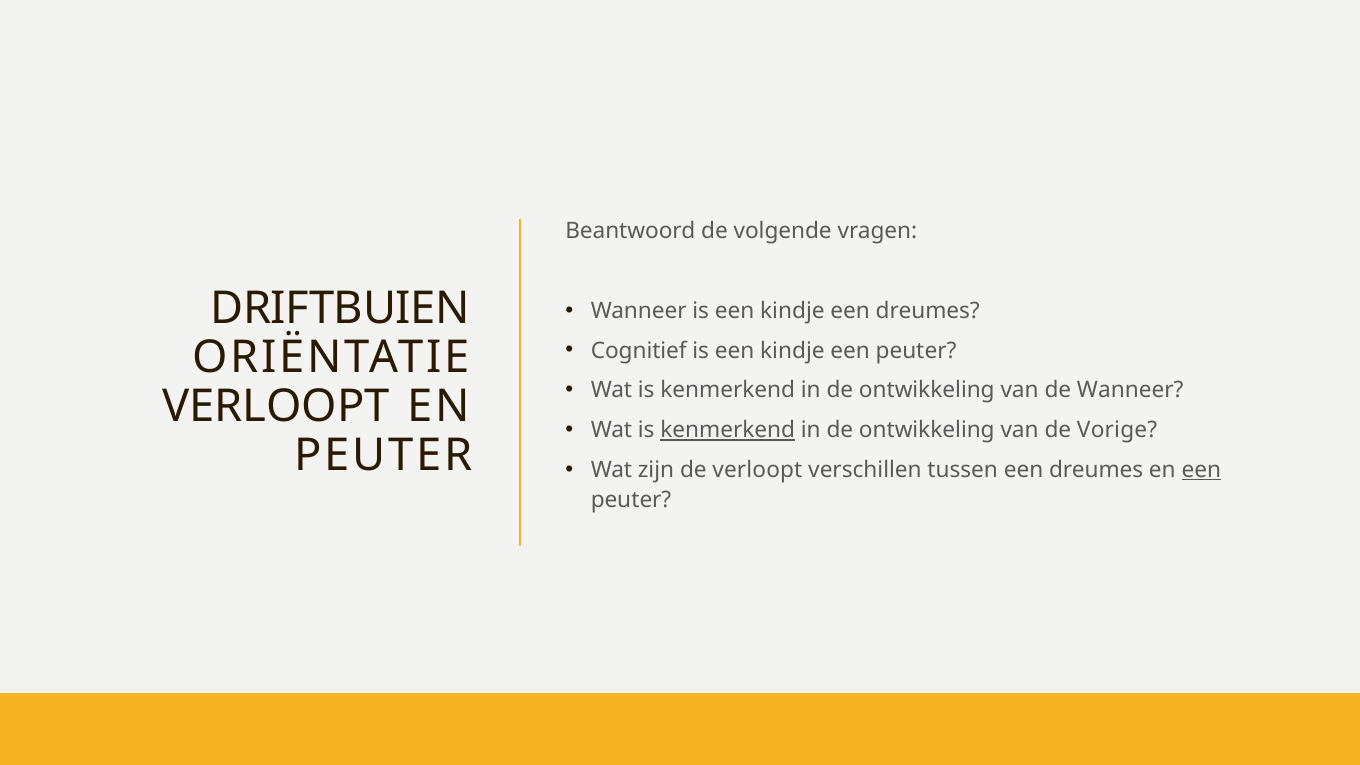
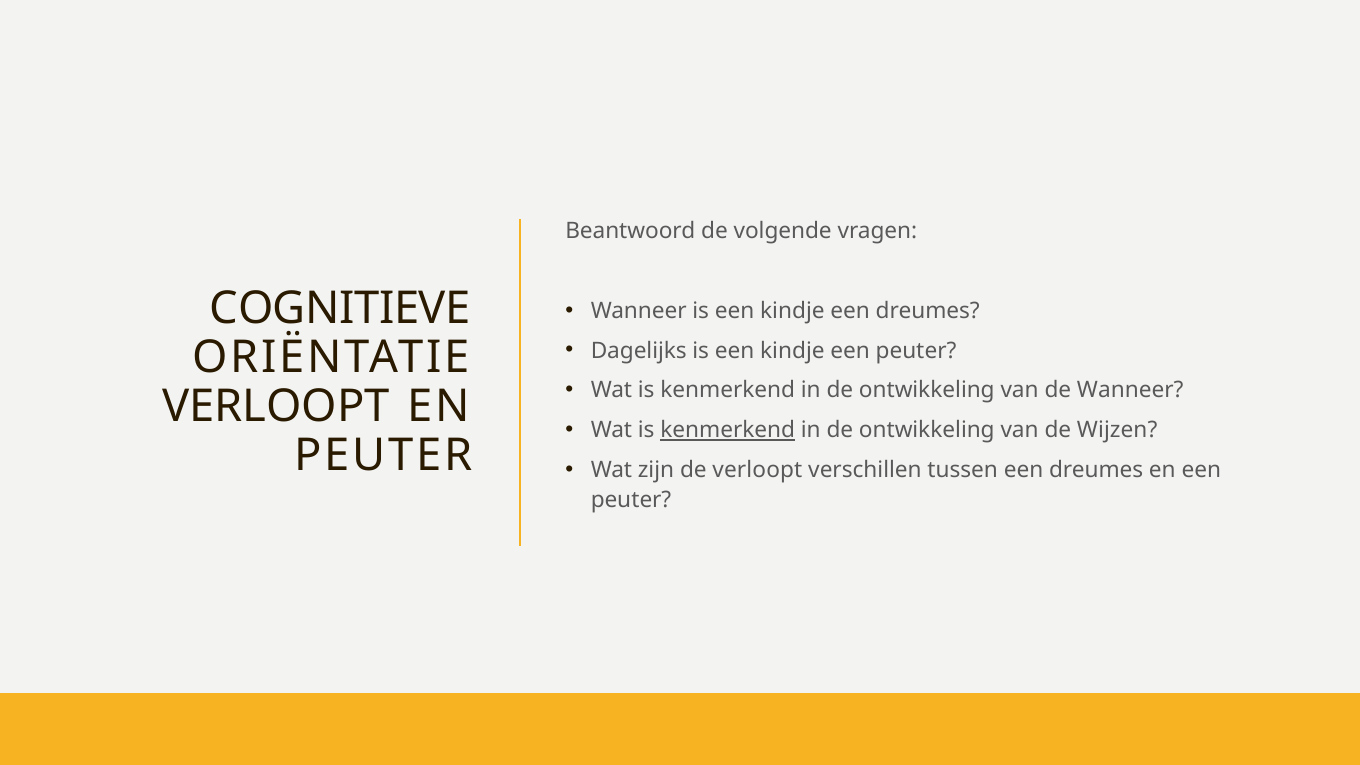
DRIFTBUIEN: DRIFTBUIEN -> COGNITIEVE (340, 309)
Cognitief: Cognitief -> Dagelijks (639, 351)
Vorige: Vorige -> Wijzen (1117, 430)
een underline: present -> none (1201, 470)
